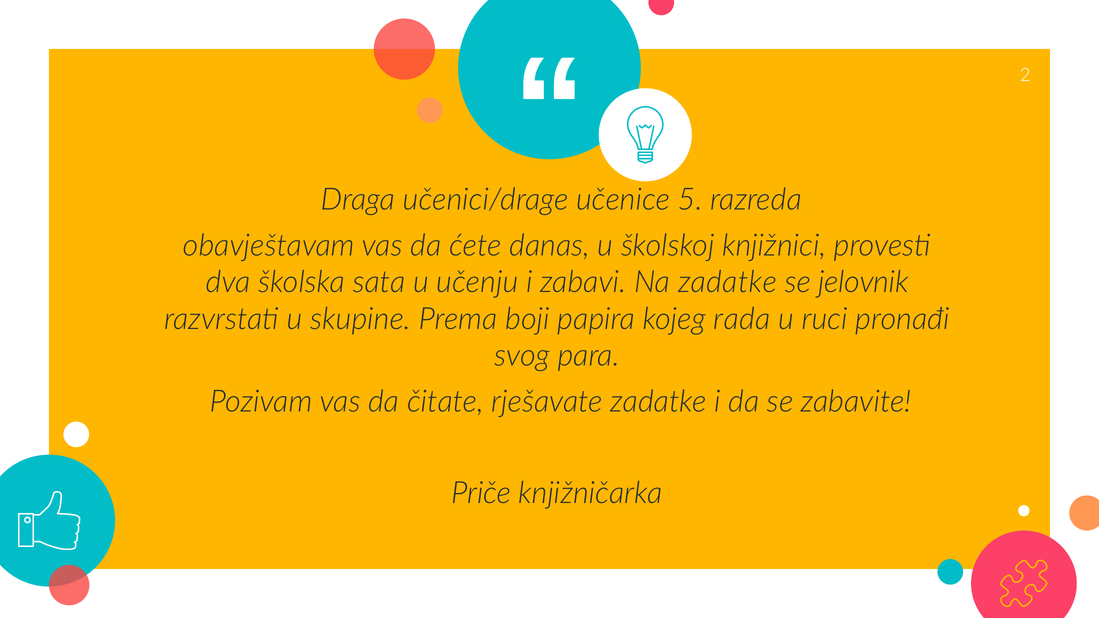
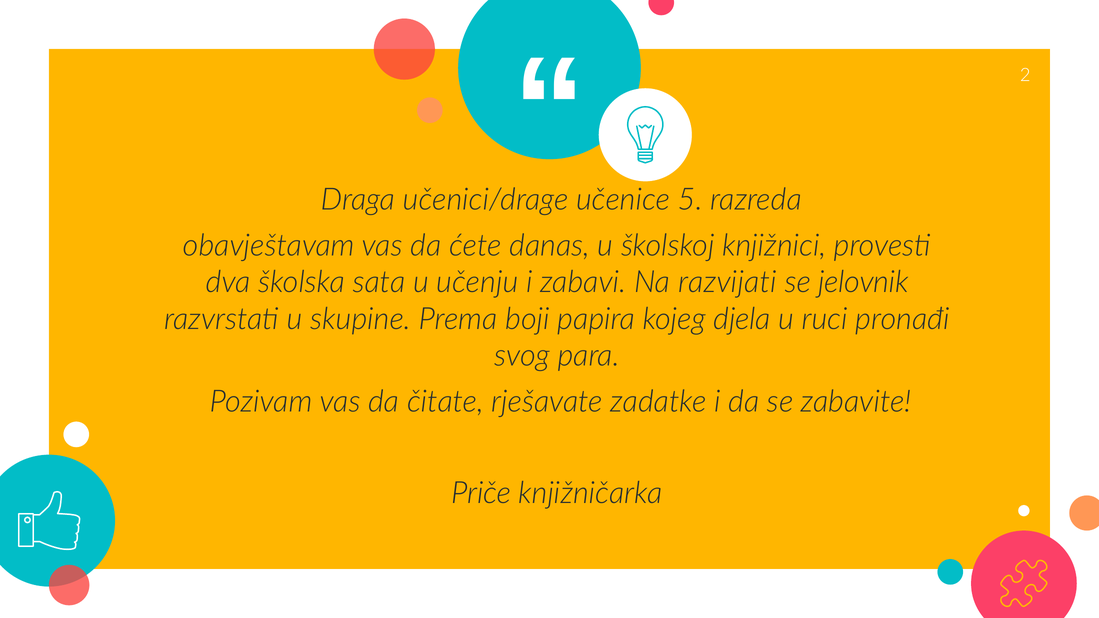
Na zadatke: zadatke -> razvijati (727, 282)
rada: rada -> djela (742, 319)
